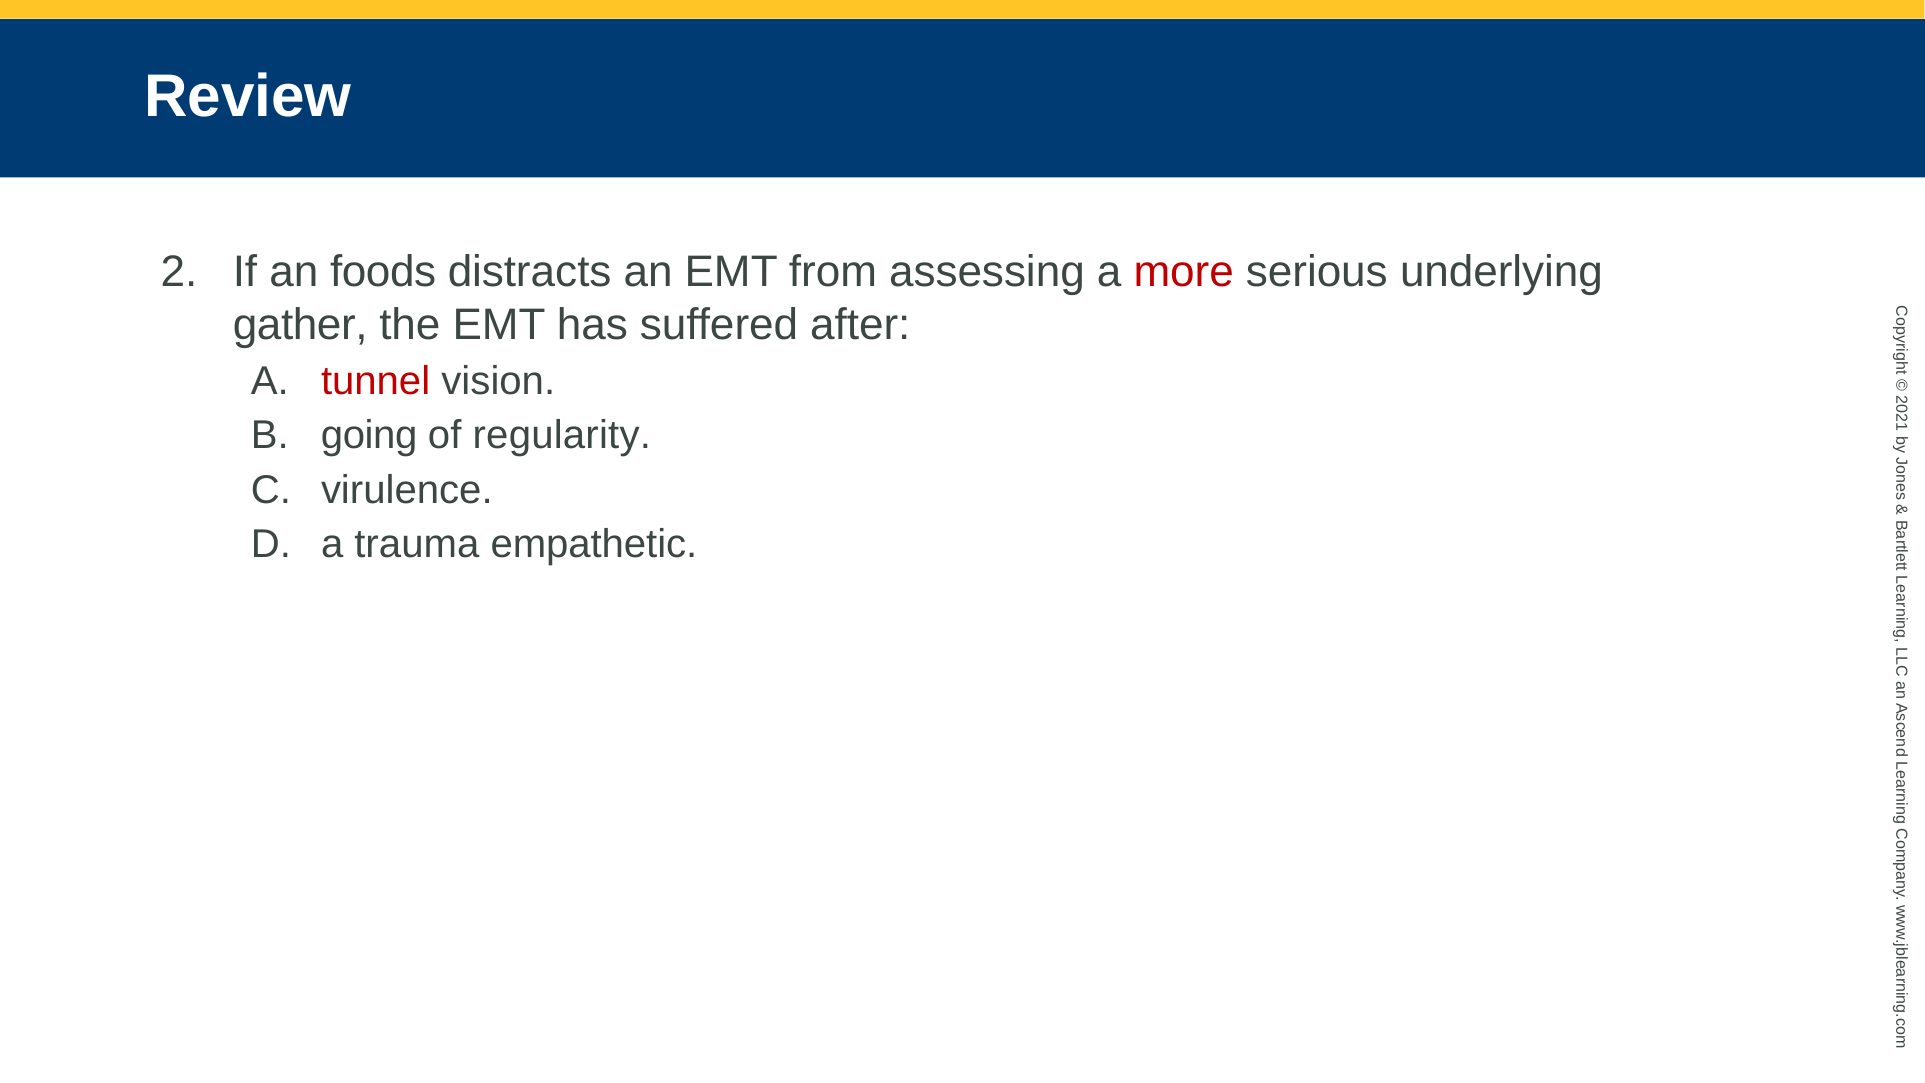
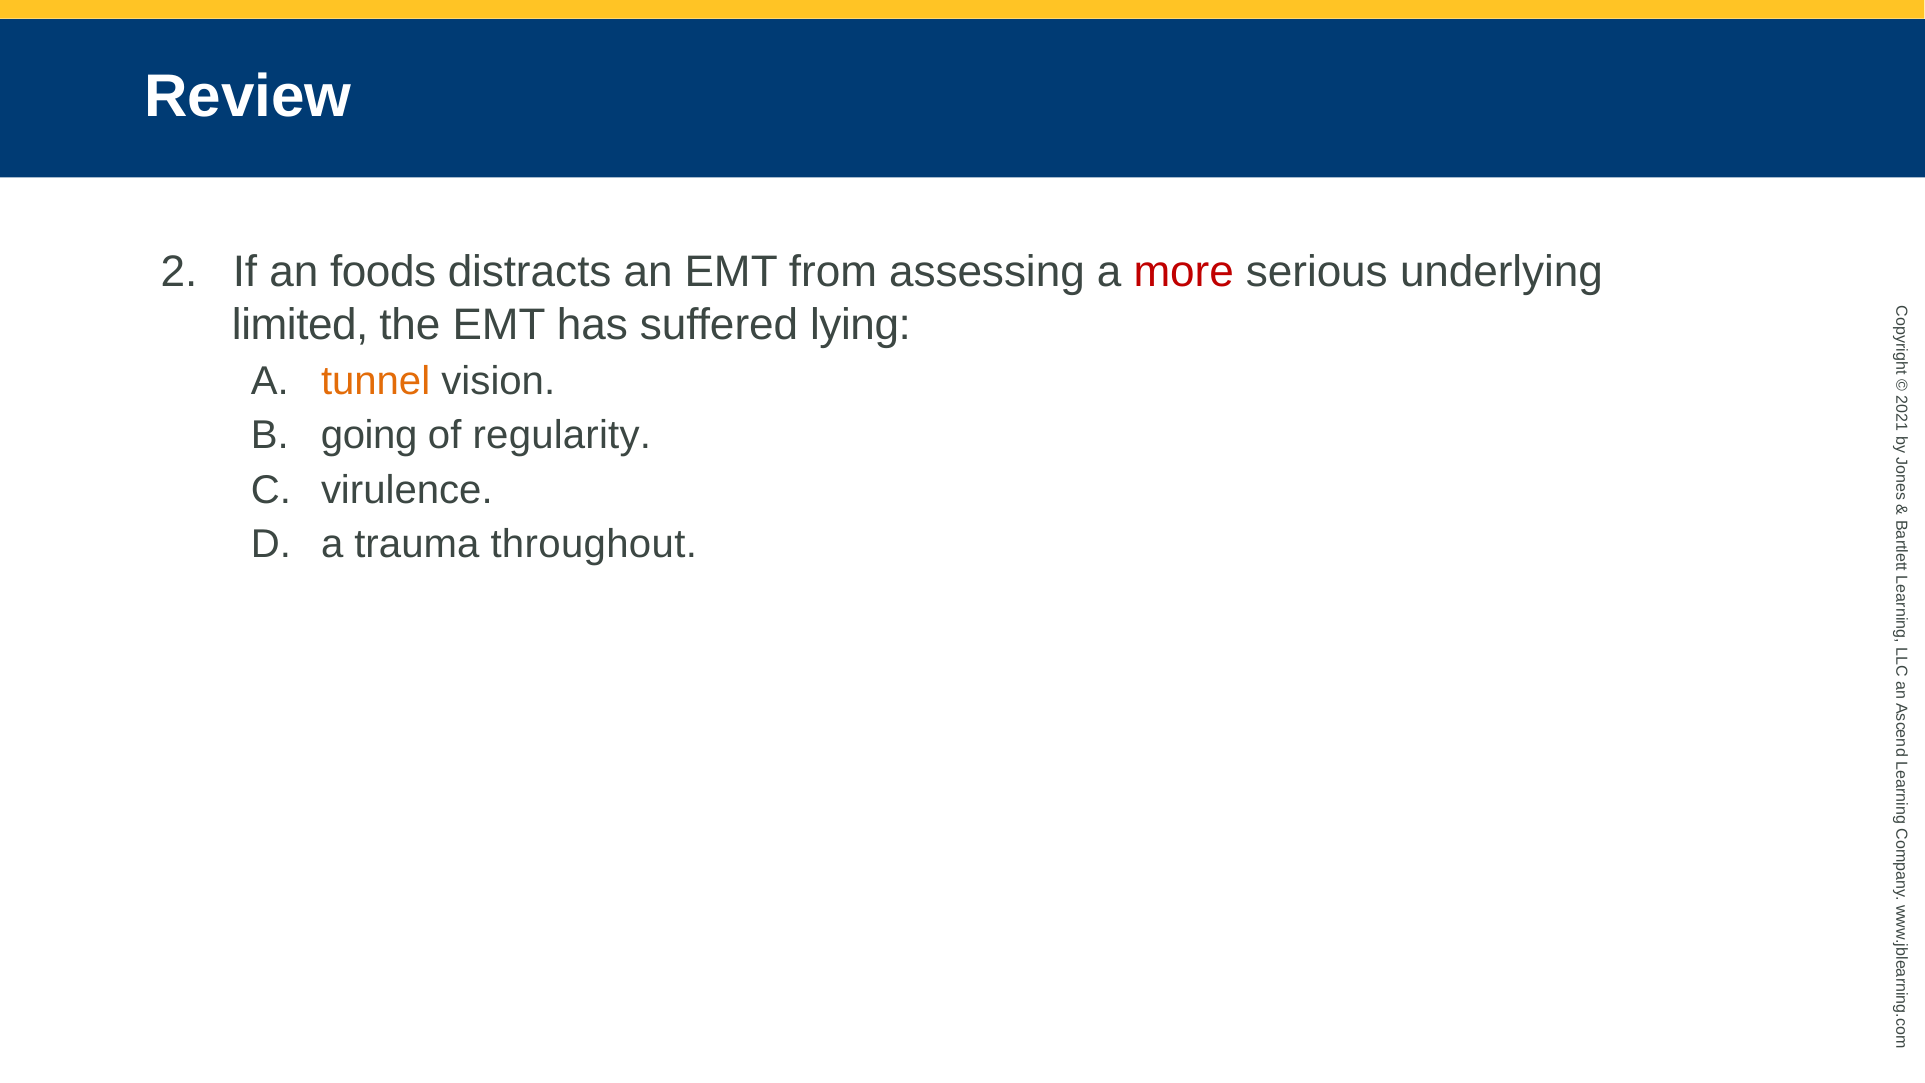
gather: gather -> limited (300, 325)
after: after -> lying (860, 325)
tunnel colour: red -> orange (376, 381)
empathetic: empathetic -> throughout (594, 544)
